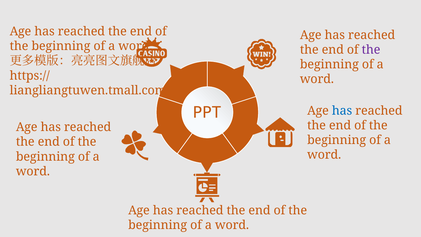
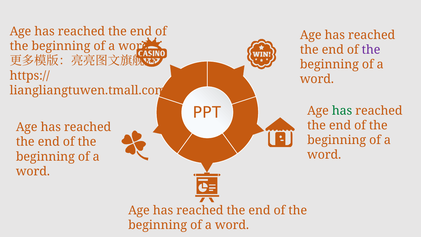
has colour: blue -> green (342, 111)
